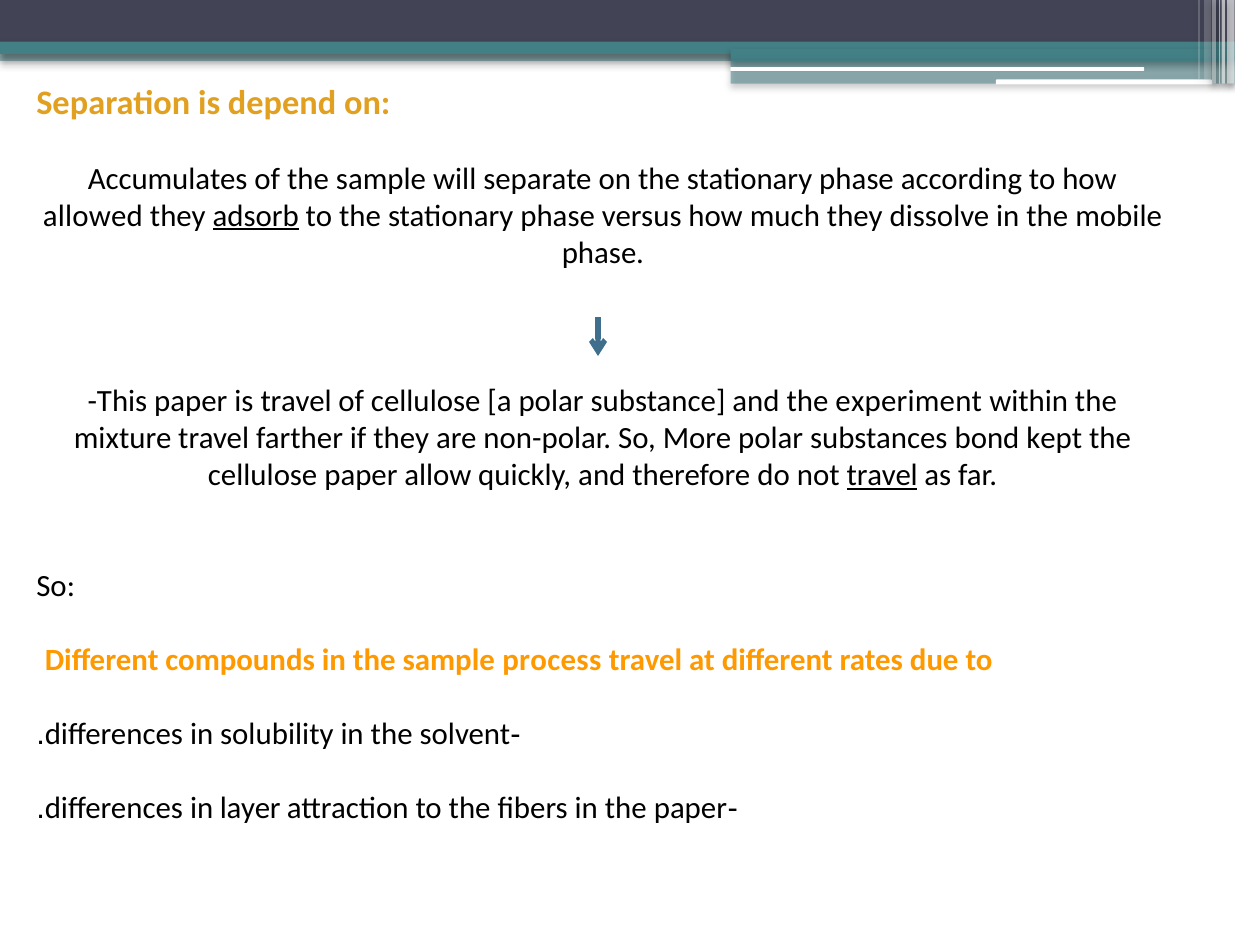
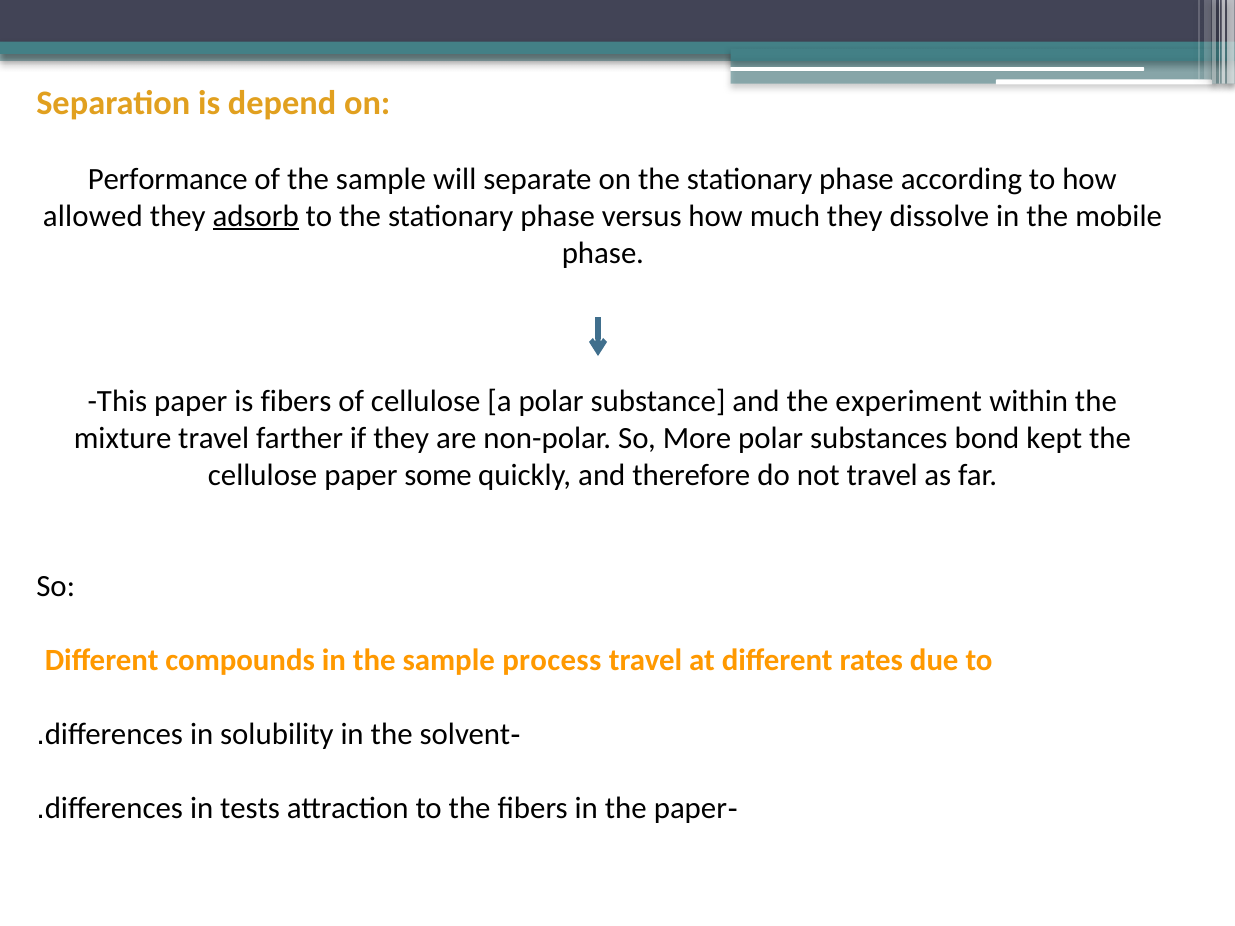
Accumulates: Accumulates -> Performance (168, 179)
is travel: travel -> fibers (296, 401)
allow: allow -> some (438, 475)
travel underline: present -> none (882, 475)
layer: layer -> tests (250, 809)
